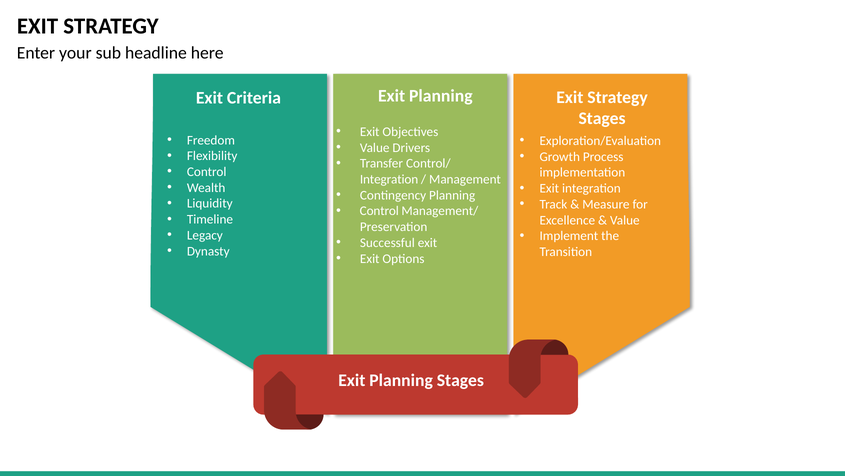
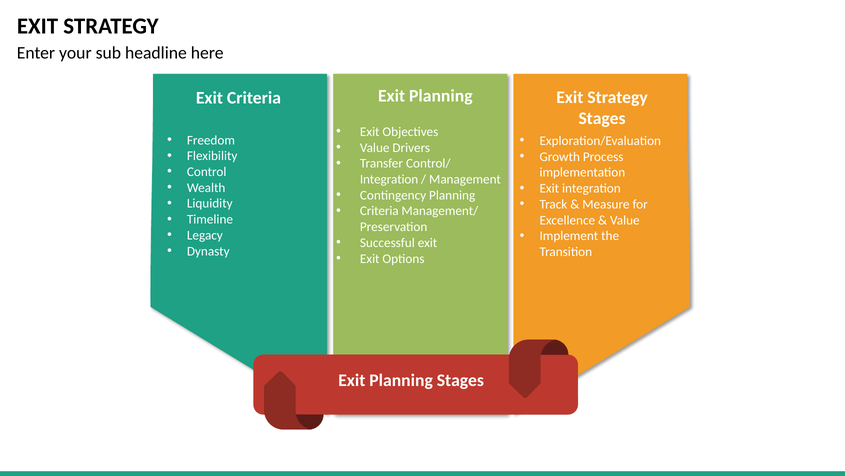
Control: Control -> Criteria (379, 211)
